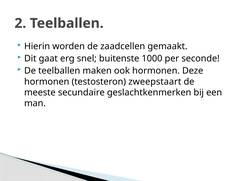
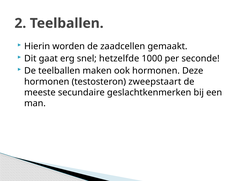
buitenste: buitenste -> hetzelfde (119, 59)
